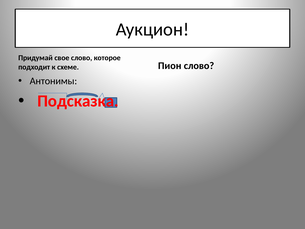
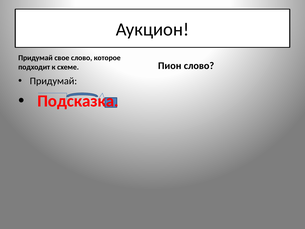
Антонимы: Антонимы -> Придумай (53, 81)
